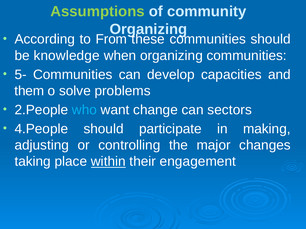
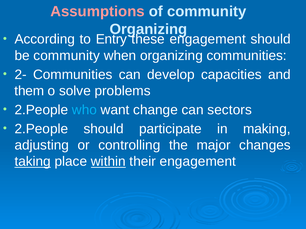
Assumptions colour: light green -> pink (98, 11)
From: From -> Entry (111, 39)
these communities: communities -> engagement (208, 39)
be knowledge: knowledge -> community (67, 56)
5-: 5- -> 2- (21, 75)
4.People: 4.People -> 2.People (41, 129)
taking underline: none -> present (33, 162)
